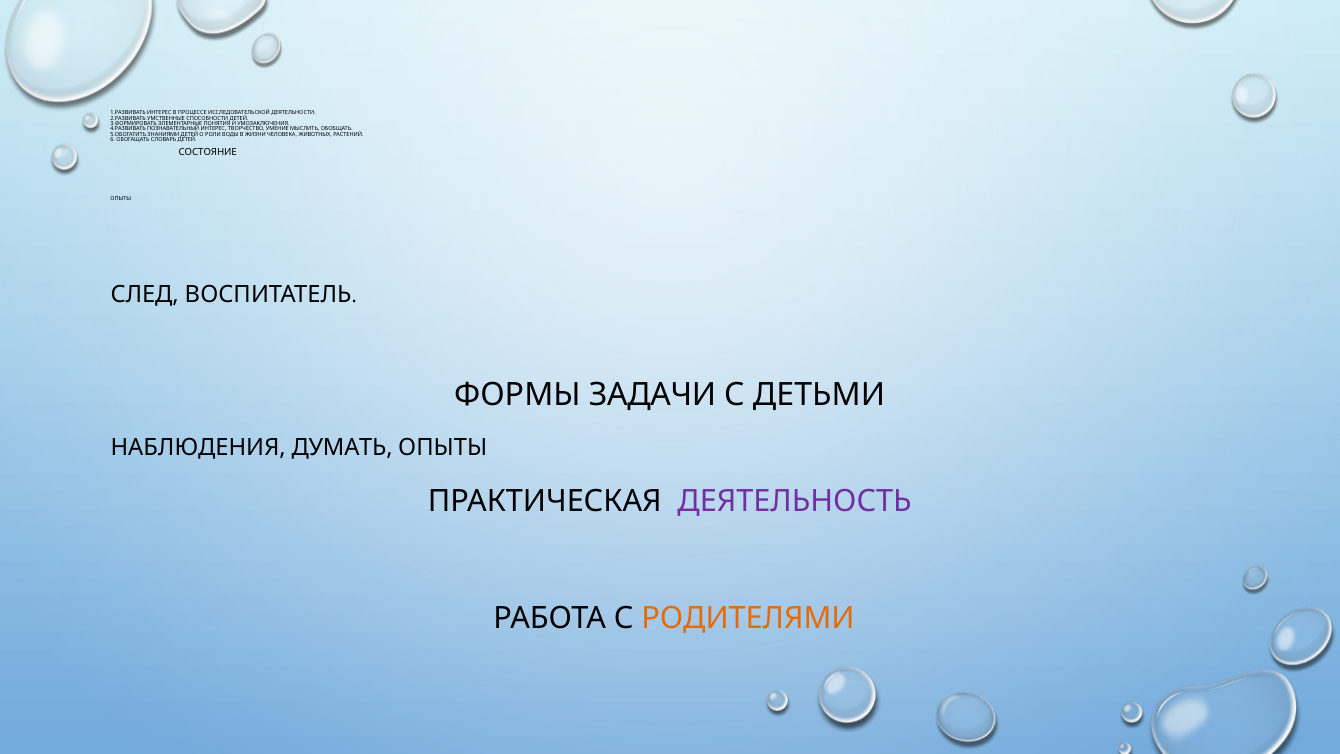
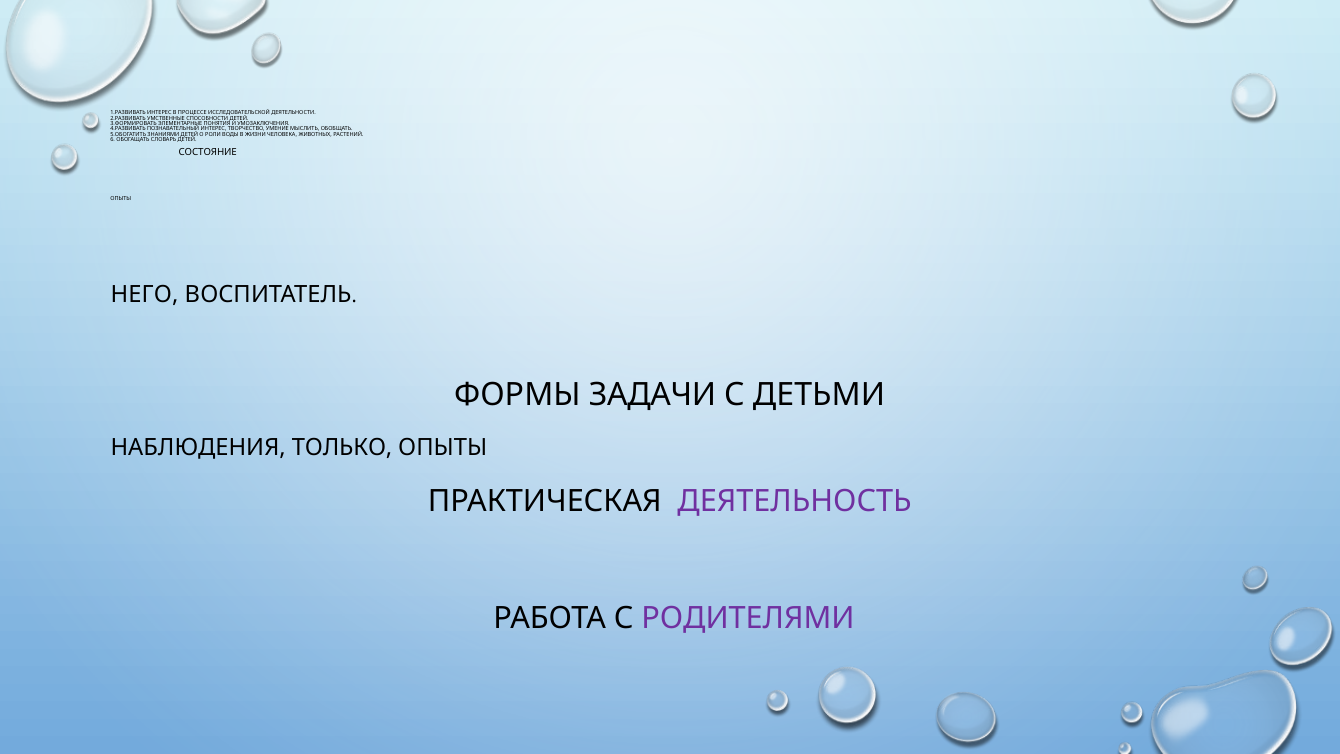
СЛЕД: СЛЕД -> НЕГО (144, 295)
ДУМАТЬ: ДУМАТЬ -> ТОЛЬКО (342, 447)
РОДИТЕЛЯМИ colour: orange -> purple (748, 618)
